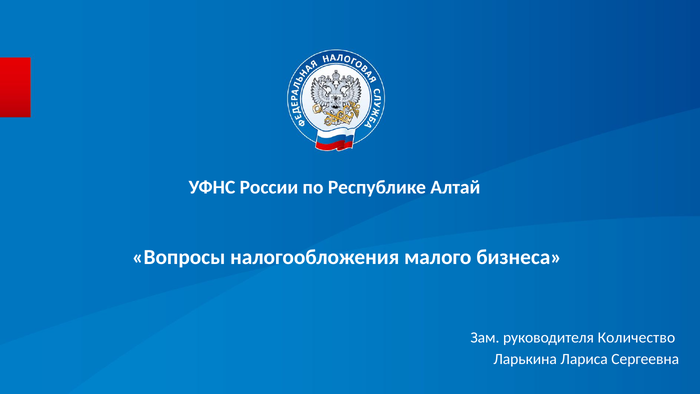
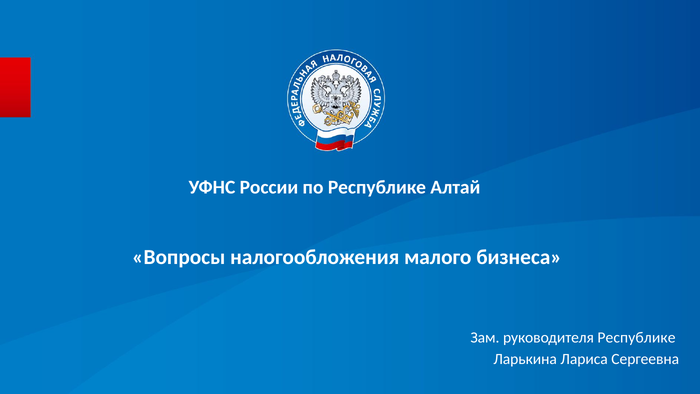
руководителя Количество: Количество -> Республике (636, 337)
